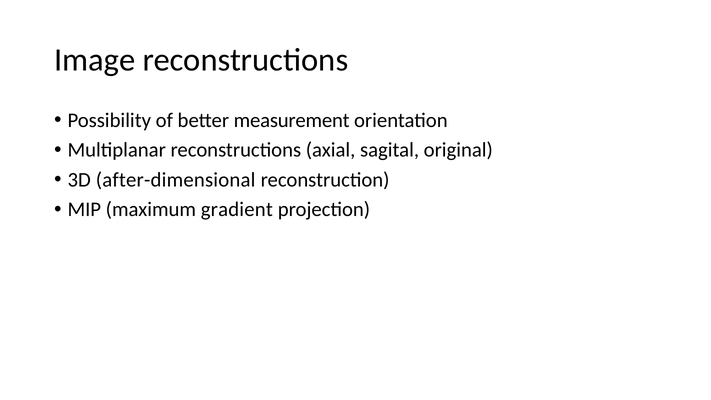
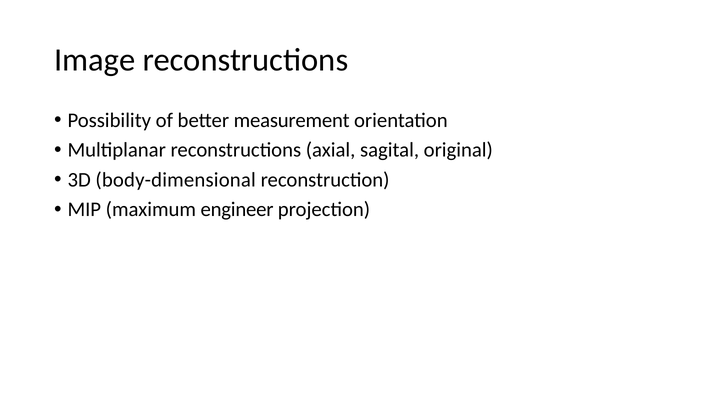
after-dimensional: after-dimensional -> body-dimensional (176, 180)
gradient: gradient -> engineer (237, 209)
